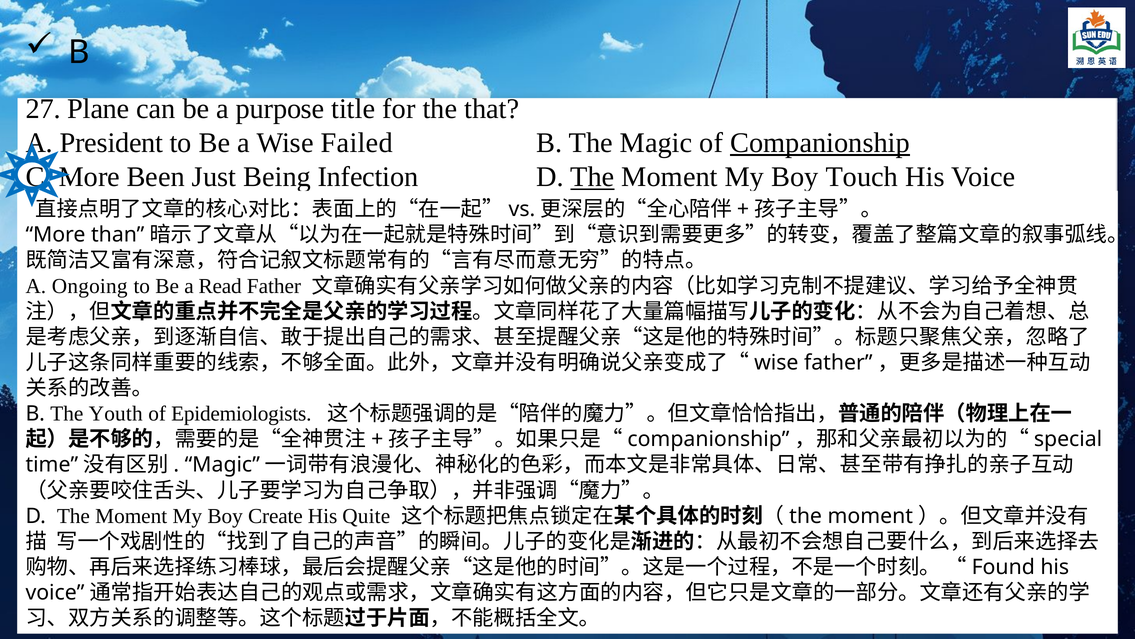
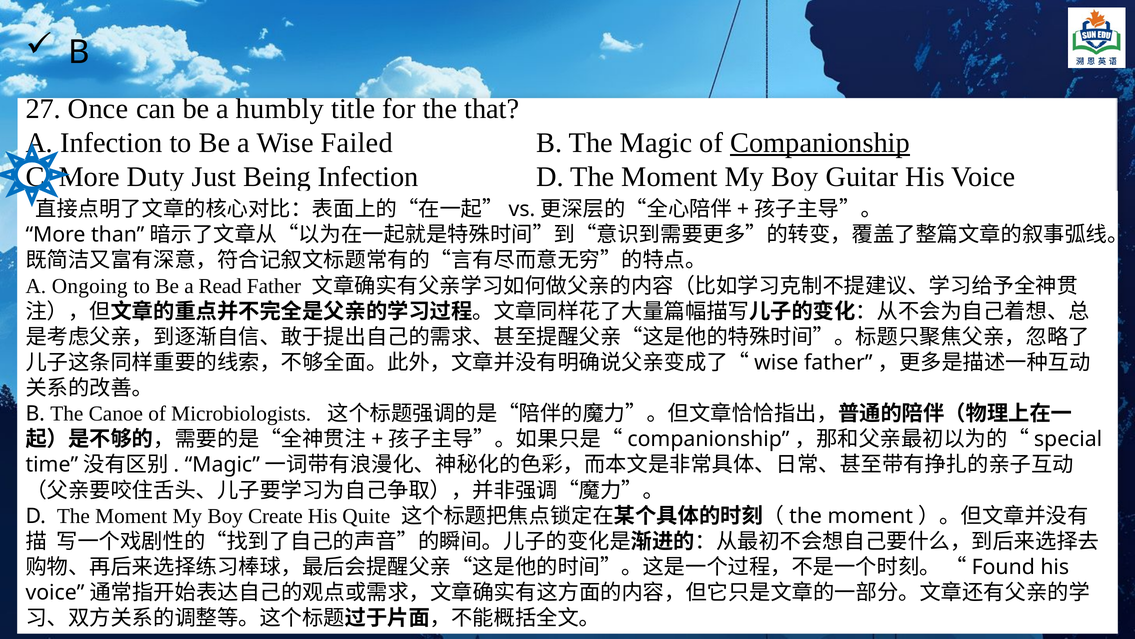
Plane: Plane -> Once (98, 109)
purpose: purpose -> humbly (280, 109)
President: President -> Infection (111, 143)
Been: Been -> Duty (156, 177)
The underline: present -> none (592, 177)
Touch: Touch -> Guitar (862, 177)
Youth: Youth -> Canoe (116, 413)
Epidemiologists: Epidemiologists -> Microbiologists (241, 413)
